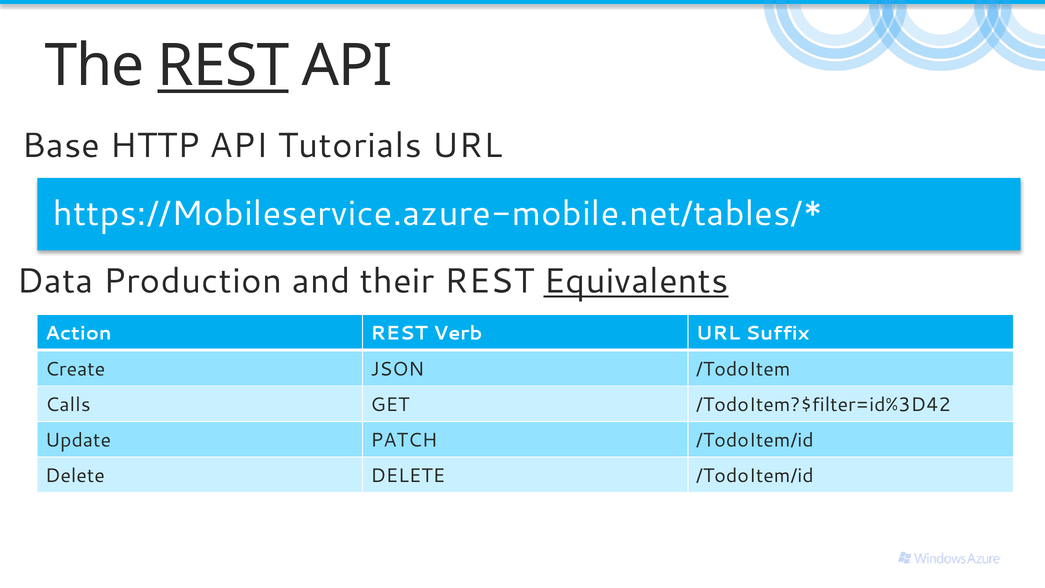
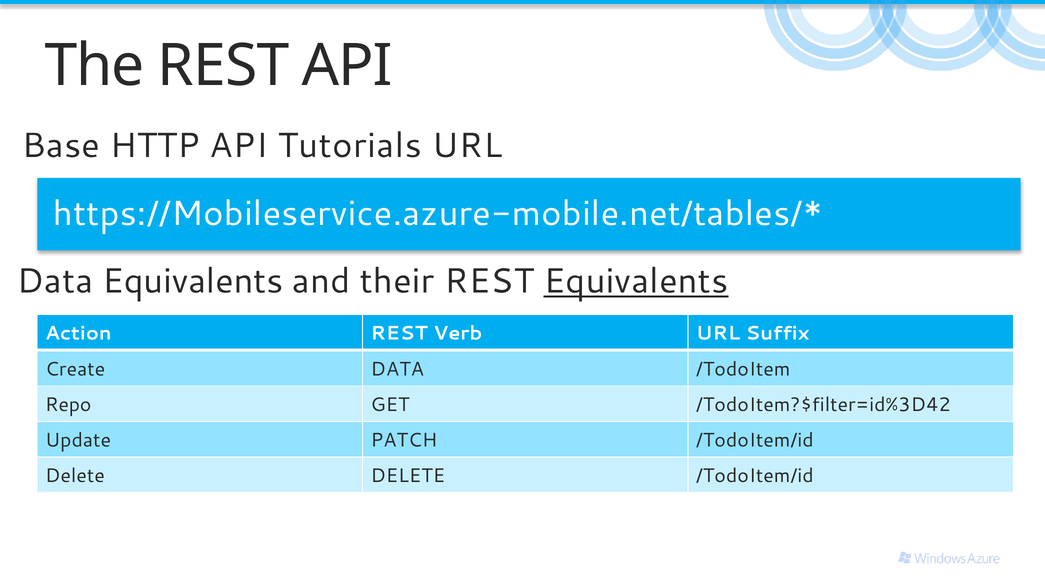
REST underline: present -> none (223, 66)
Data Production: Production -> Equivalents (193, 281)
Create JSON: JSON -> DATA (397, 369)
Calls: Calls -> Repo (68, 405)
